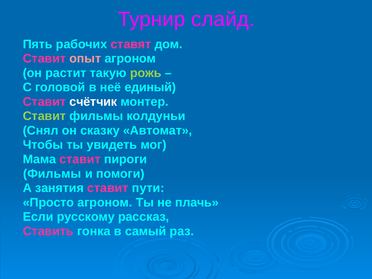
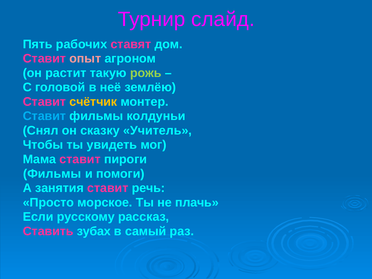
единый: единый -> землёю (150, 87)
счётчик colour: white -> yellow (93, 102)
Ставит colour: light green -> light blue (44, 116)
Автомат: Автомат -> Учитель (158, 131)
пути: пути -> речь (148, 188)
Просто агроном: агроном -> морское (105, 202)
гонка: гонка -> зубах (94, 231)
